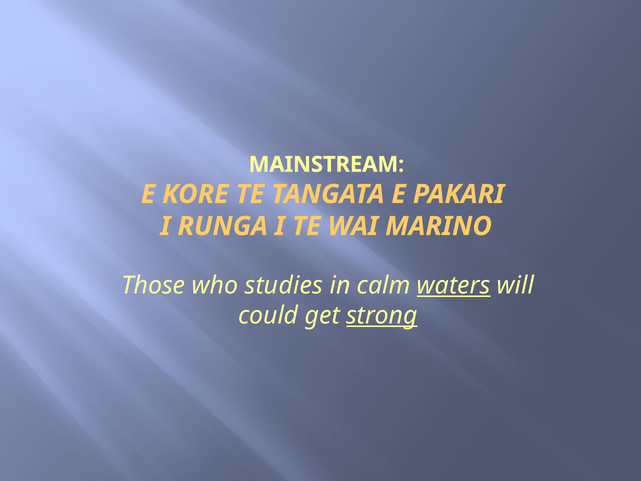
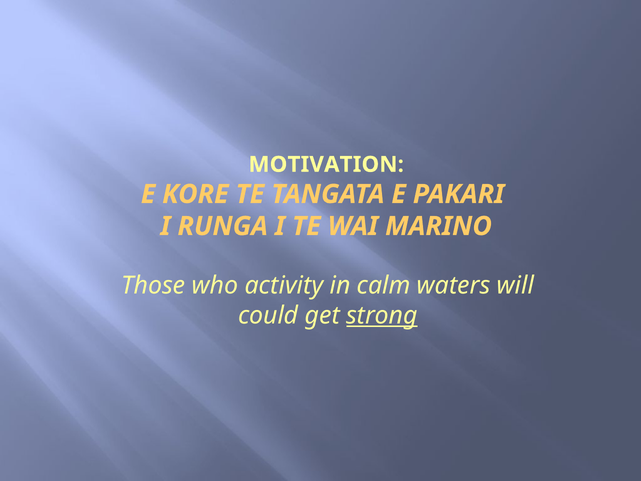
MAINSTREAM: MAINSTREAM -> MOTIVATION (326, 164)
studies: studies -> activity (284, 285)
waters underline: present -> none (454, 285)
